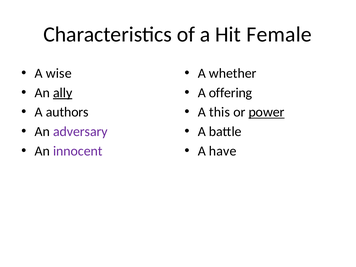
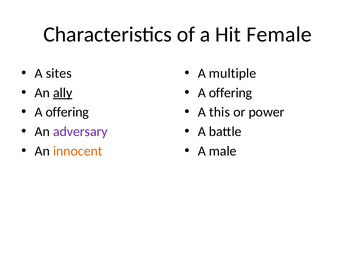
wise: wise -> sites (59, 73)
whether: whether -> multiple (233, 73)
authors: authors -> offering (67, 112)
power underline: present -> none (267, 112)
innocent colour: purple -> orange (78, 151)
have: have -> male (223, 151)
